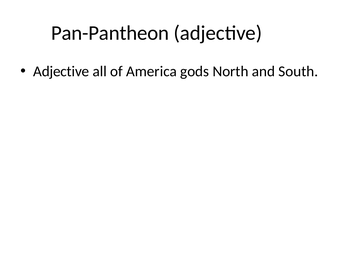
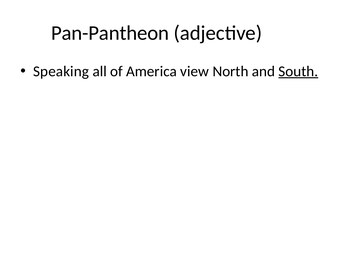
Adjective: Adjective -> Speaking (61, 71)
gods: gods -> view (195, 71)
South underline: none -> present (298, 71)
